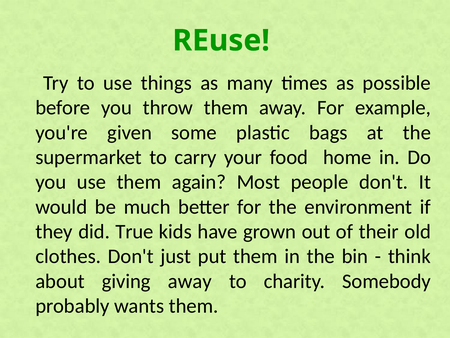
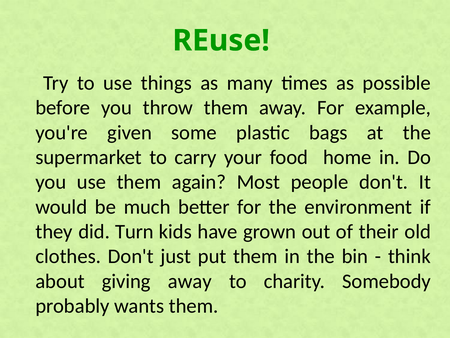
True: True -> Turn (134, 231)
